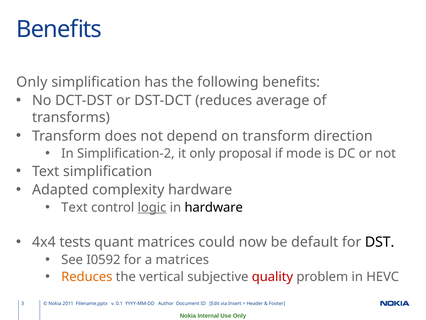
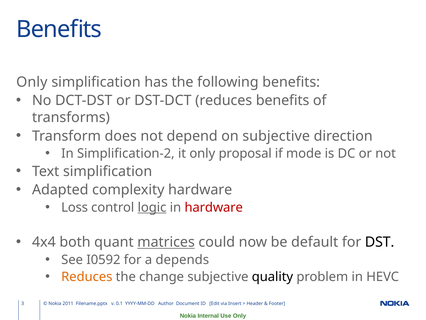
reduces average: average -> benefits (283, 100)
on transform: transform -> subjective (276, 136)
Text: Text -> Loss (75, 207)
hardware colour: black -> red (214, 207)
tests: tests -> both (75, 242)
matrices underline: none -> present (166, 242)
a matrices: matrices -> depends (182, 259)
vertical: vertical -> change (162, 276)
quality colour: red -> black (272, 276)
